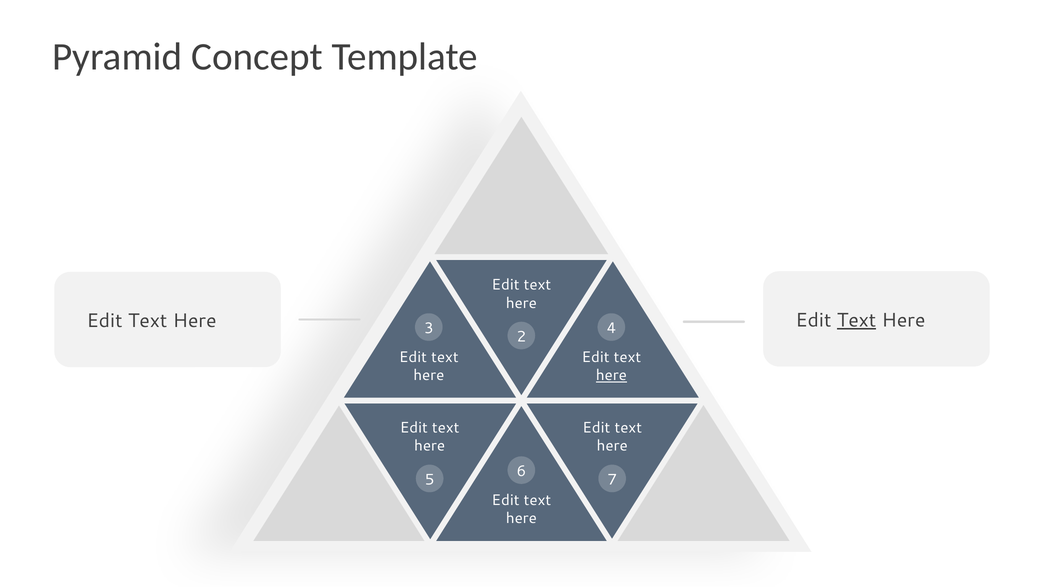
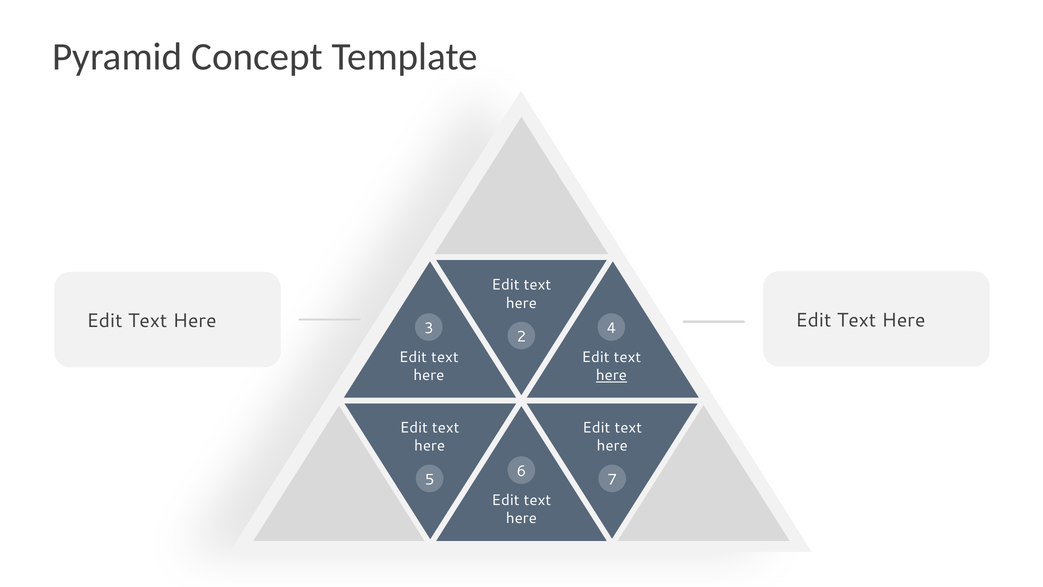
Text underline: present -> none (856, 320)
